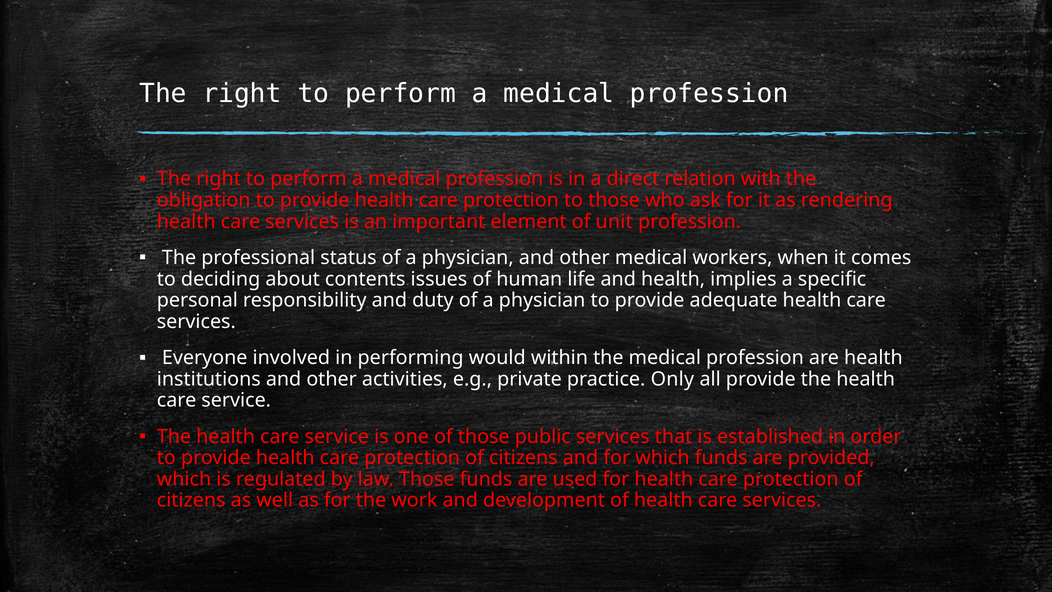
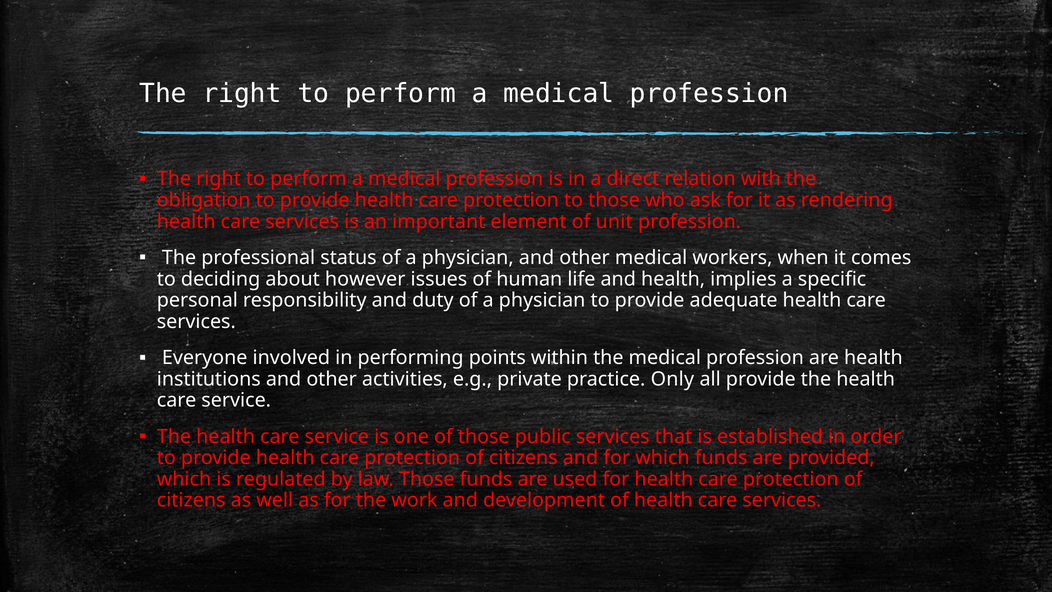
contents: contents -> however (365, 279)
would: would -> points (497, 358)
